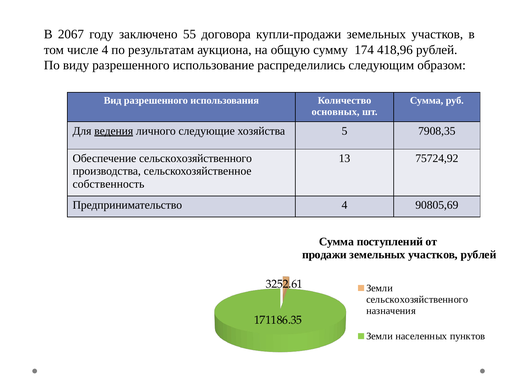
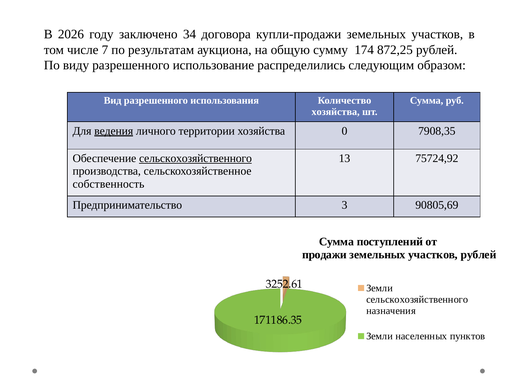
2067: 2067 -> 2026 (71, 34)
55: 55 -> 34 (190, 34)
числе 4: 4 -> 7 (105, 50)
418,96: 418,96 -> 872,25 (395, 50)
основных: основных -> хозяйства (336, 112)
следующие: следующие -> территории (207, 131)
5: 5 -> 0 (345, 131)
сельскохозяйственного underline: none -> present (196, 158)
Предпринимательство 4: 4 -> 3 (345, 205)
